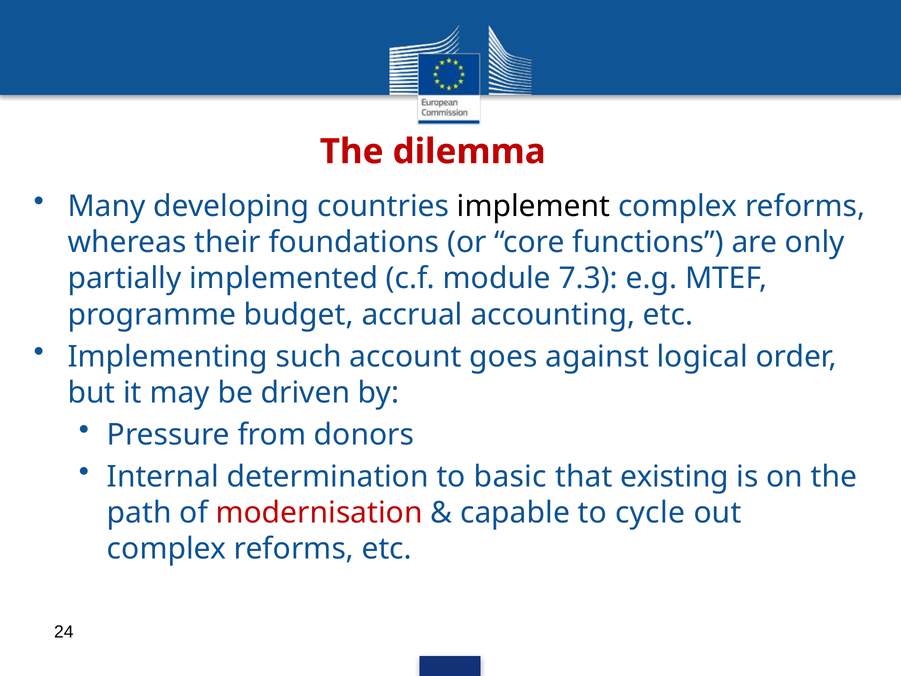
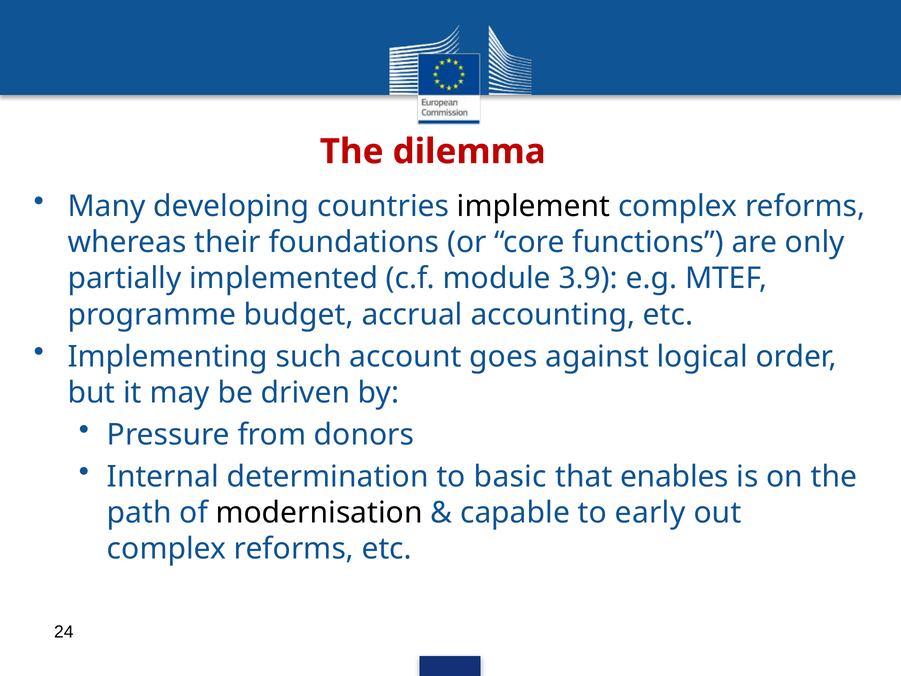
7.3: 7.3 -> 3.9 (588, 278)
existing: existing -> enables (674, 477)
modernisation colour: red -> black (319, 513)
cycle: cycle -> early (650, 513)
